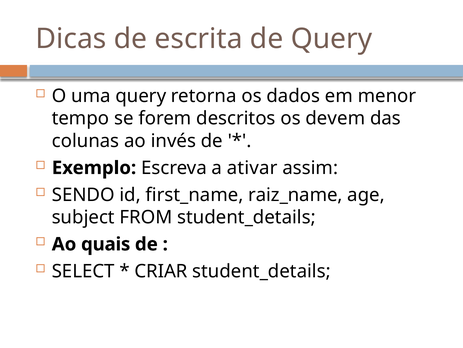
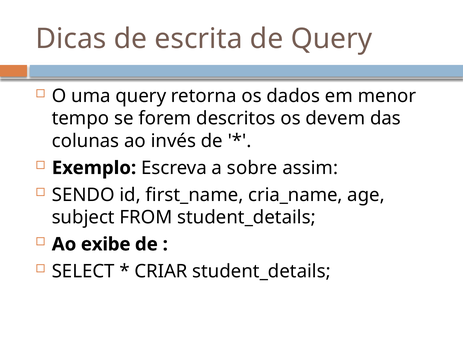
ativar: ativar -> sobre (252, 168)
raiz_name: raiz_name -> cria_name (295, 194)
quais: quais -> exibe (106, 244)
